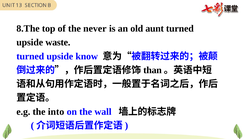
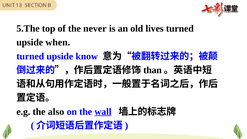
8.The: 8.The -> 5.The (28, 29)
aunt: aunt -> lives (155, 29)
waste: waste -> when (58, 42)
into: into -> also (56, 112)
wall underline: none -> present (103, 112)
